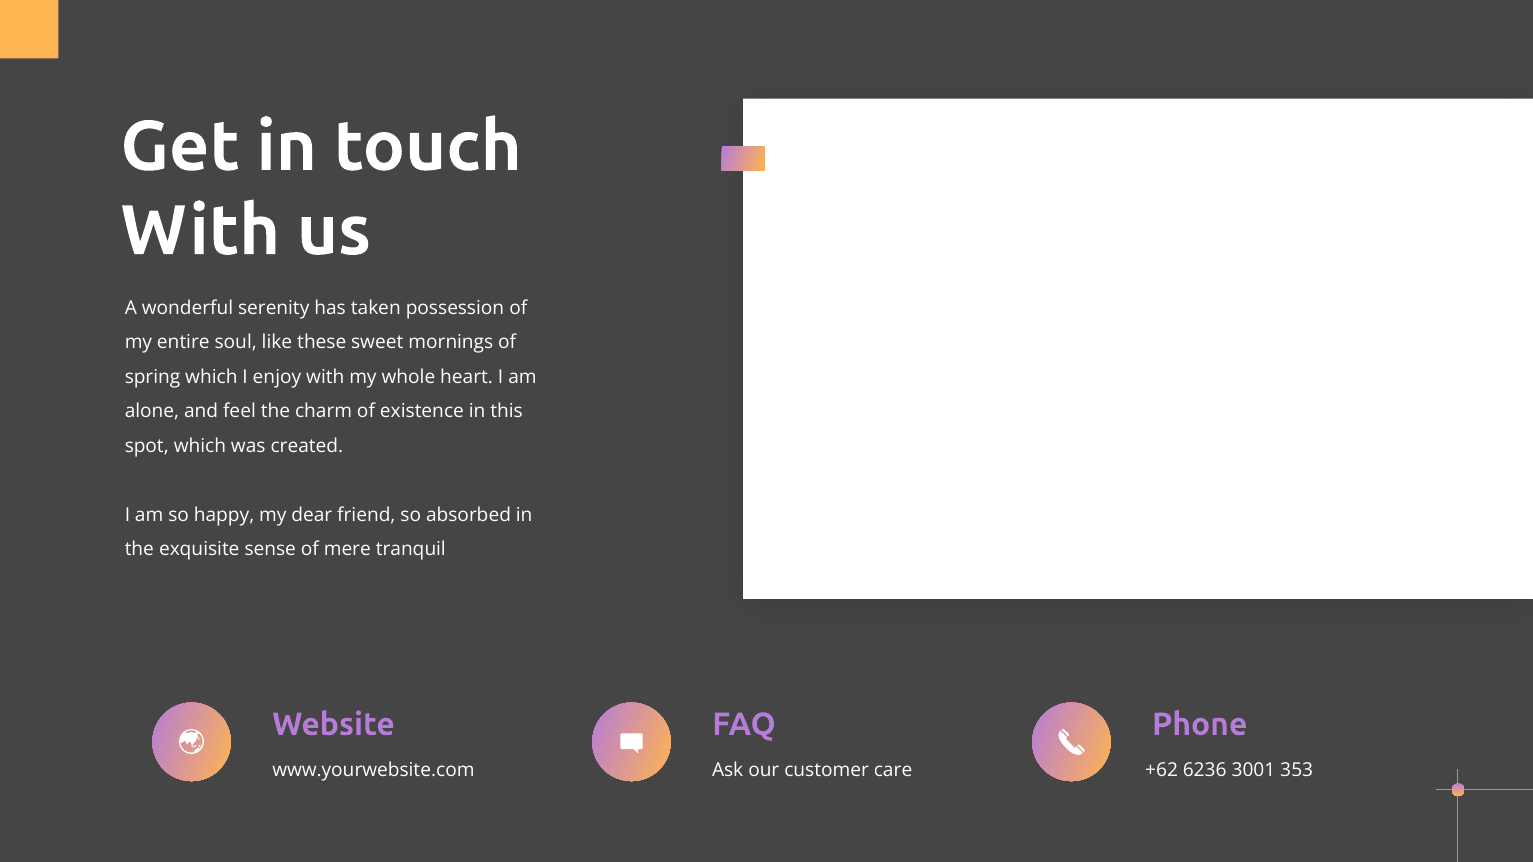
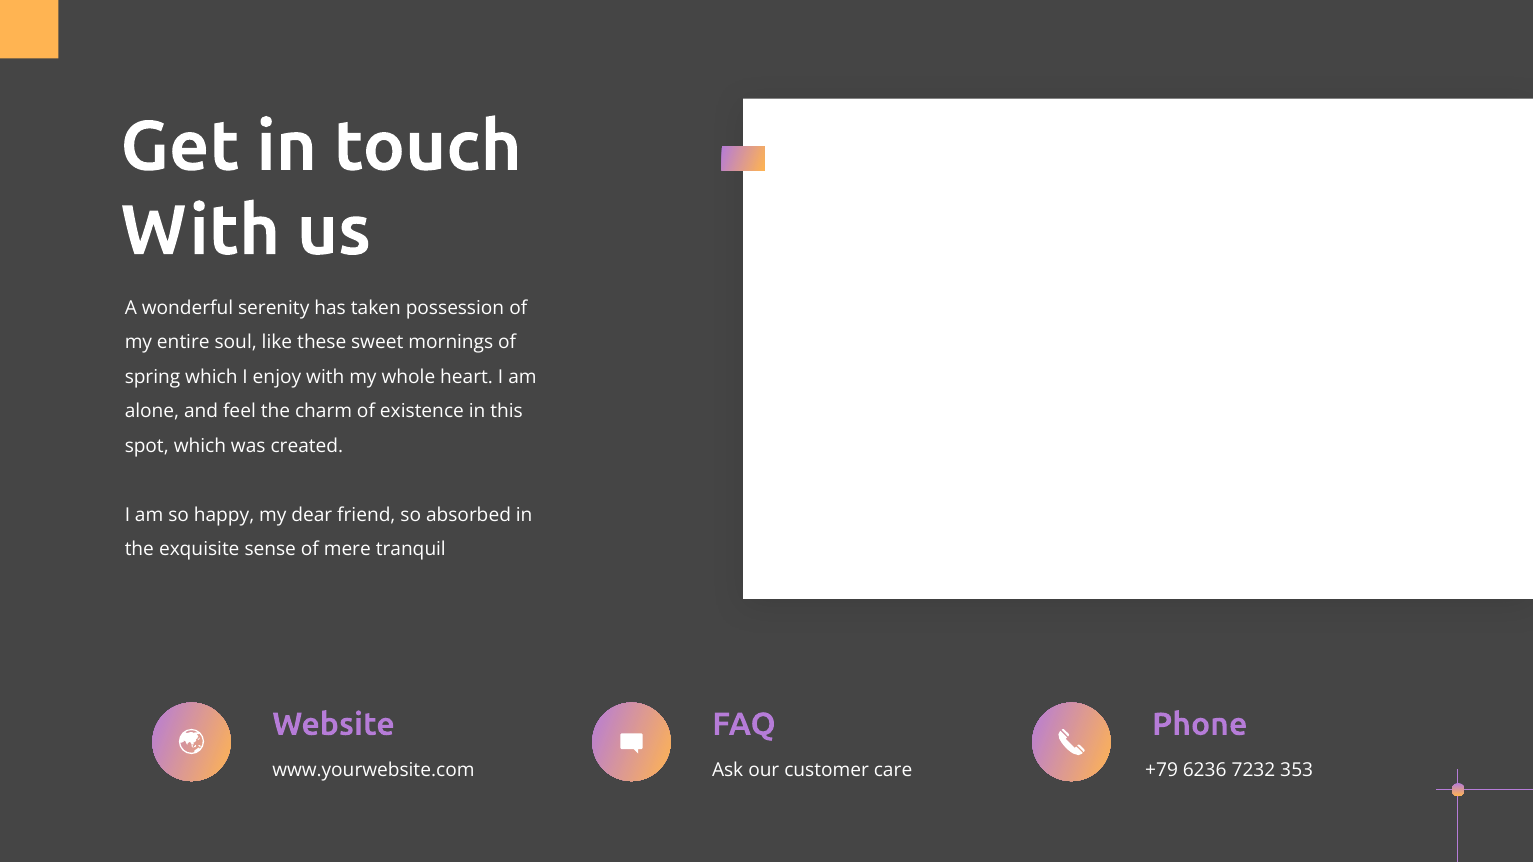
+62: +62 -> +79 (1162, 770)
3001: 3001 -> 7232 (1253, 770)
